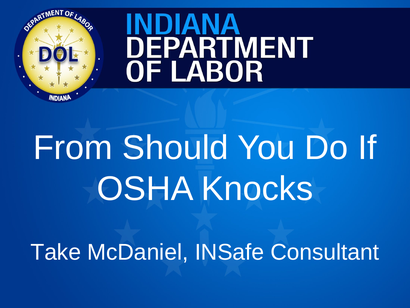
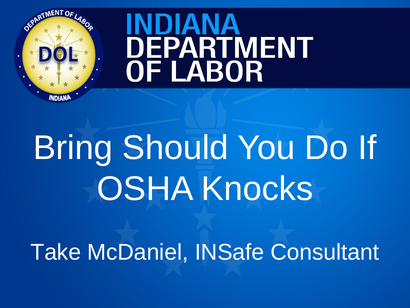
From: From -> Bring (73, 148)
